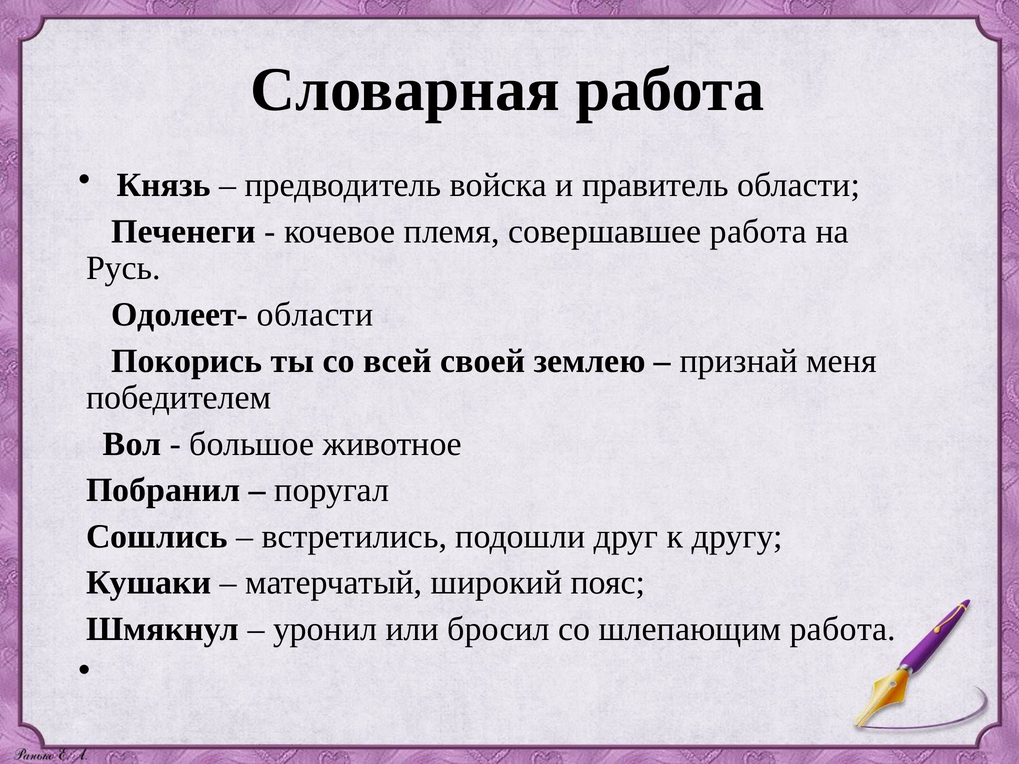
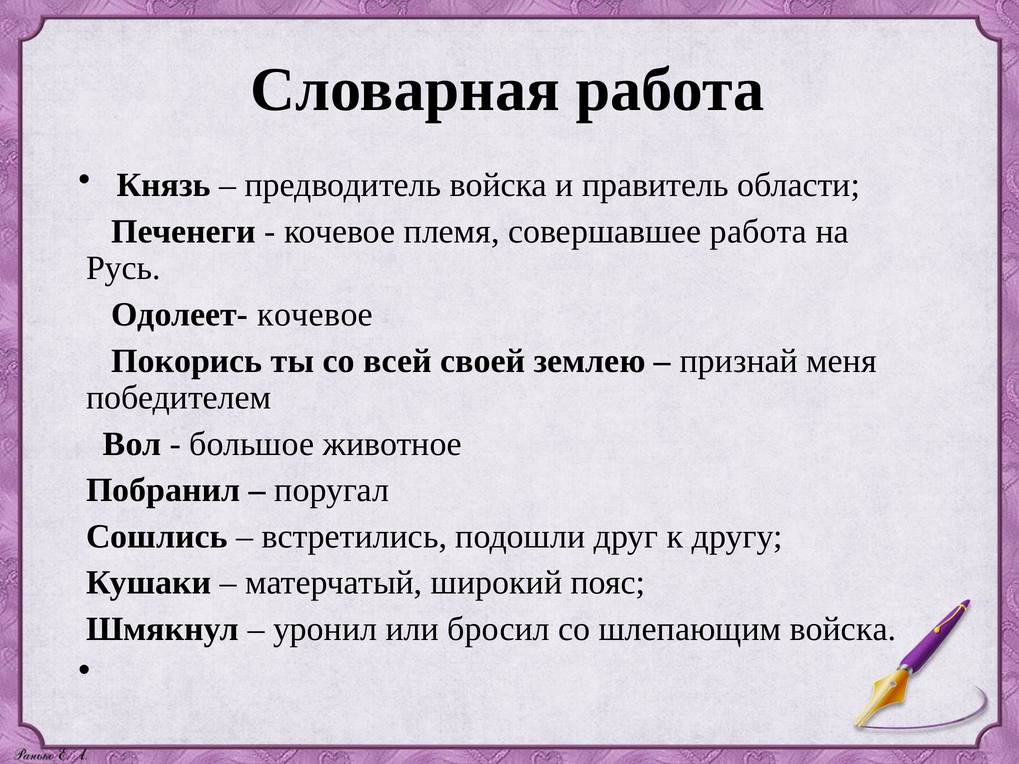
Одолеет- области: области -> кочевое (315, 315)
шлепающим работа: работа -> войска (843, 629)
